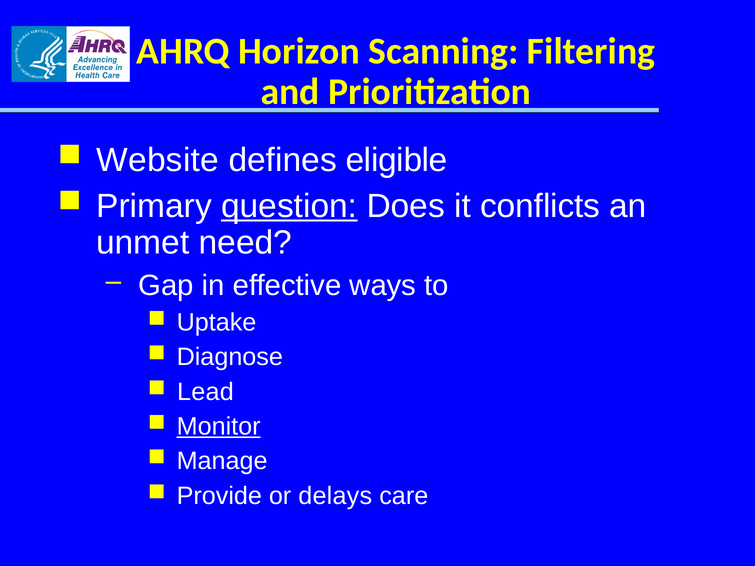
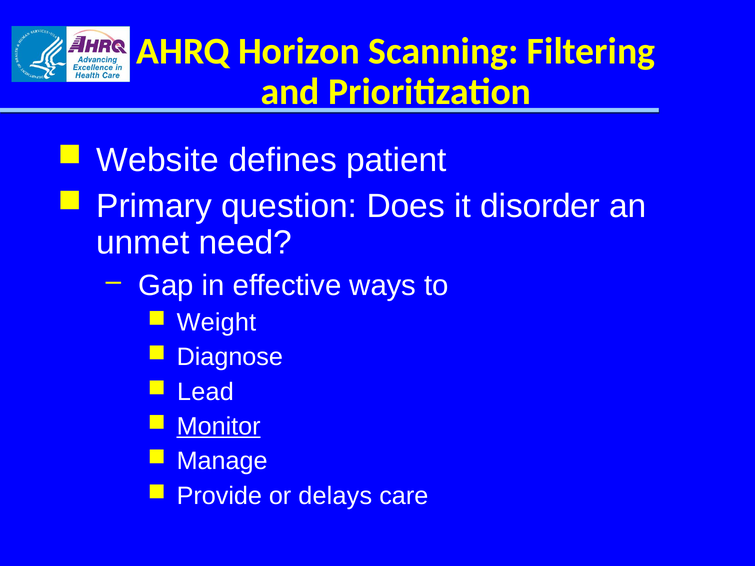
eligible: eligible -> patient (396, 160)
question underline: present -> none (289, 206)
conflicts: conflicts -> disorder (540, 206)
Uptake: Uptake -> Weight (216, 322)
